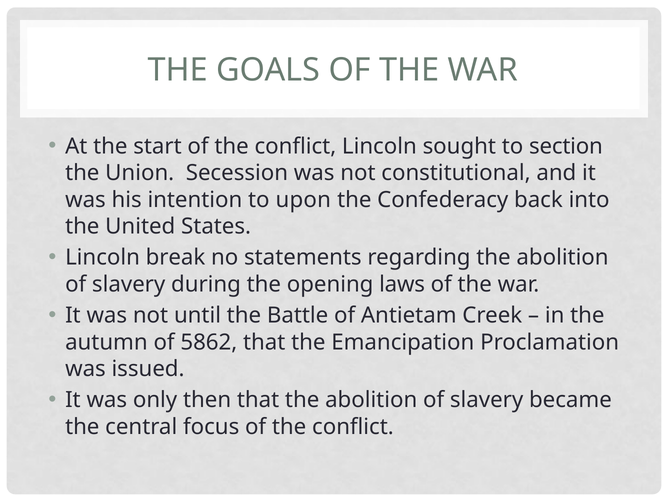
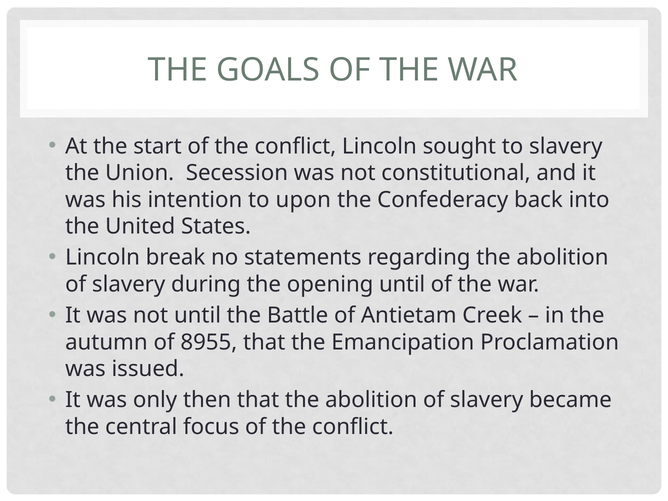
to section: section -> slavery (566, 146)
opening laws: laws -> until (402, 284)
5862: 5862 -> 8955 (209, 342)
